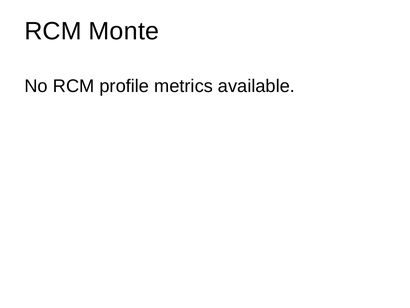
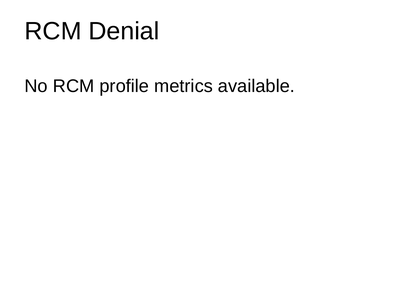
Monte: Monte -> Denial (124, 31)
